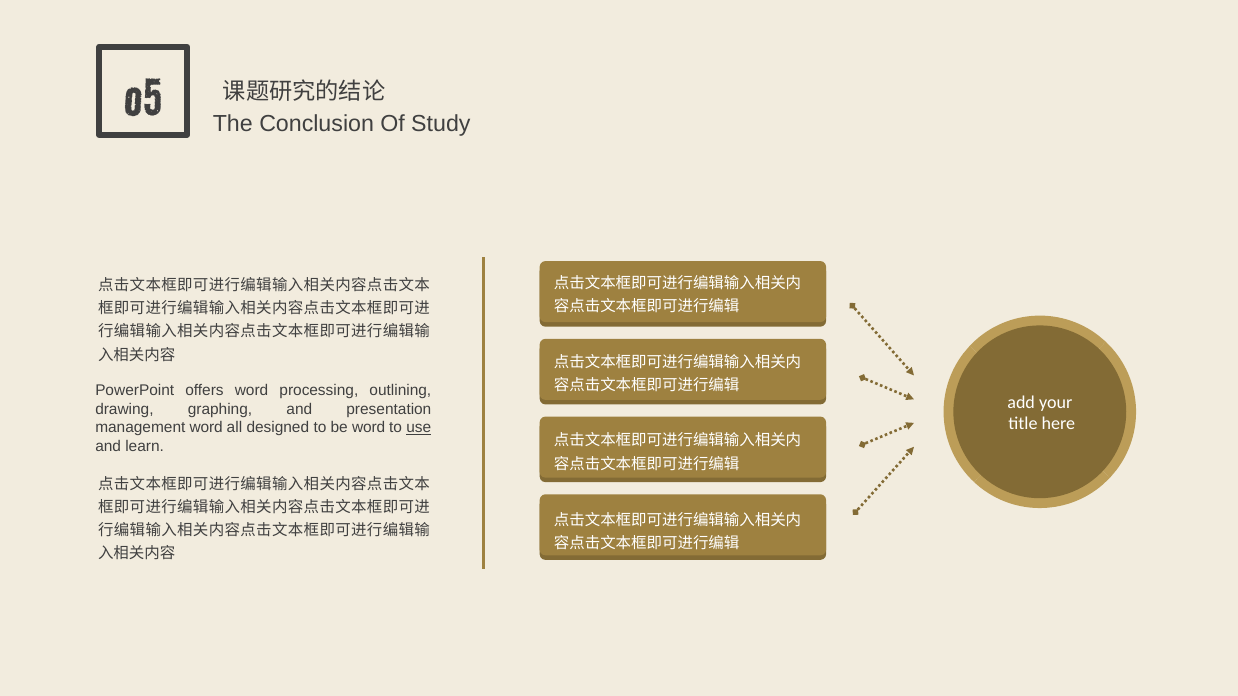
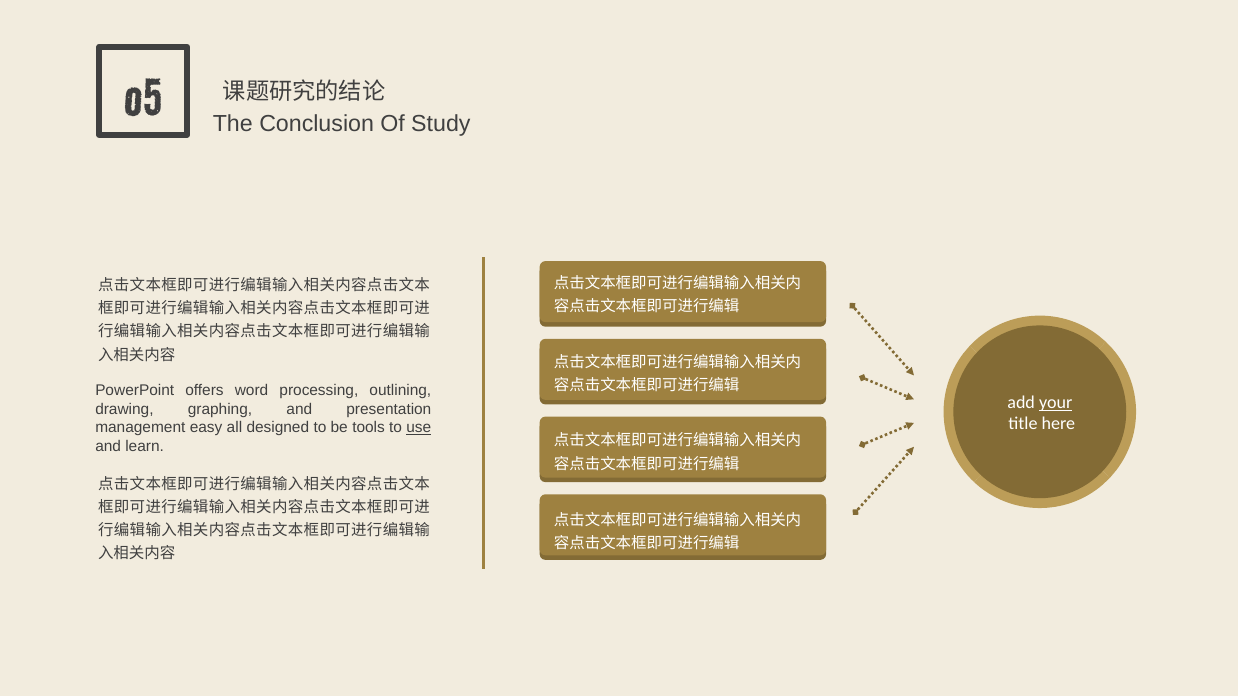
your underline: none -> present (1056, 403)
management word: word -> easy (206, 428)
be word: word -> tools (369, 428)
